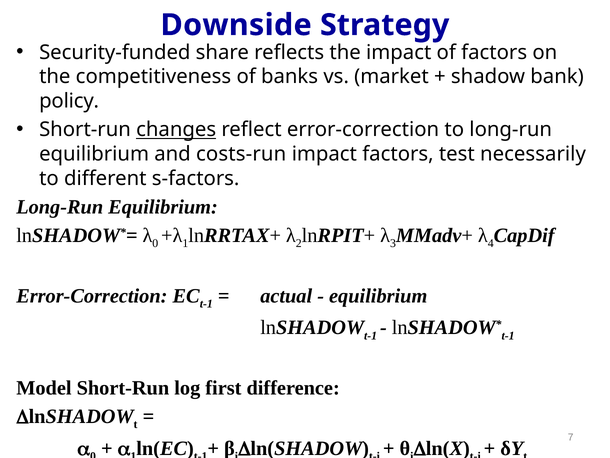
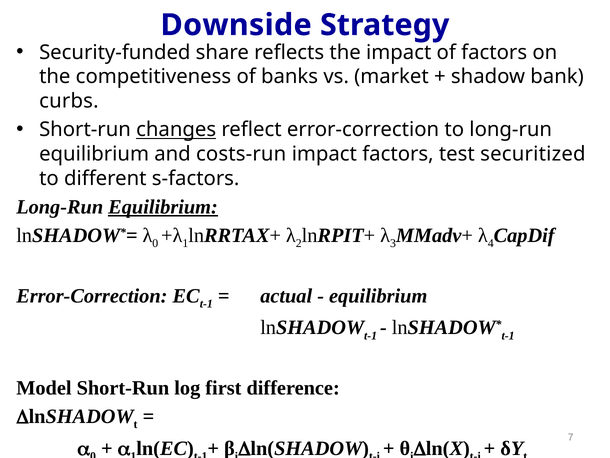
policy: policy -> curbs (69, 101)
necessarily: necessarily -> securitized (533, 154)
Equilibrium underline: none -> present (163, 207)
